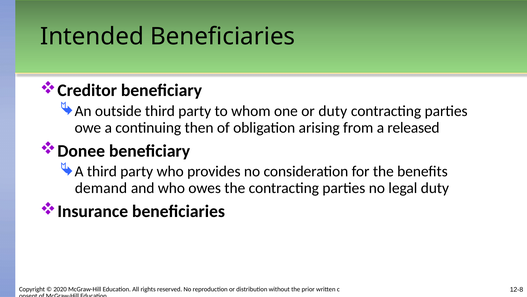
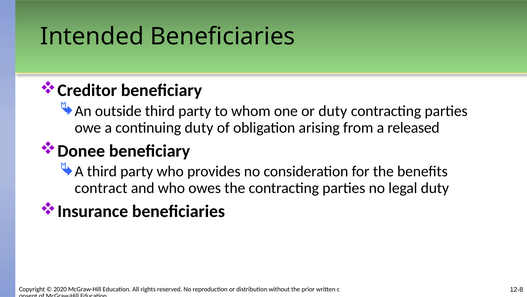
continuing then: then -> duty (199, 127)
demand: demand -> contract (101, 188)
